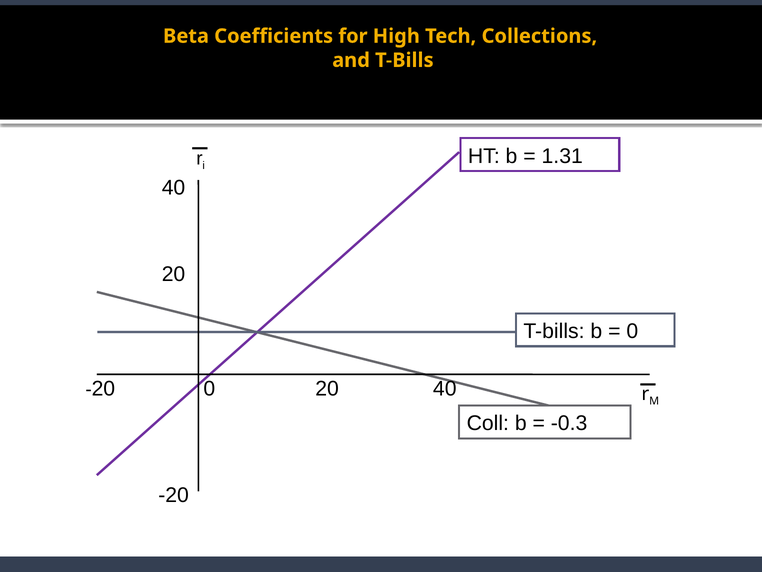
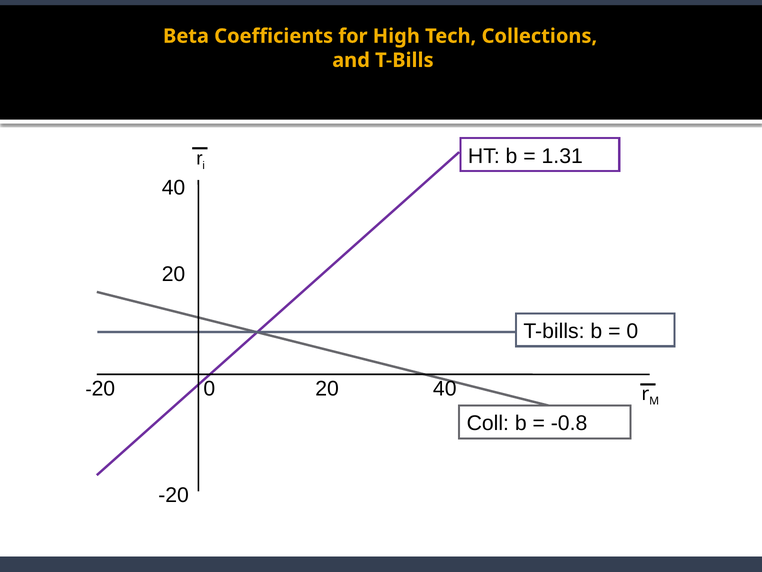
-0.3: -0.3 -> -0.8 (569, 423)
